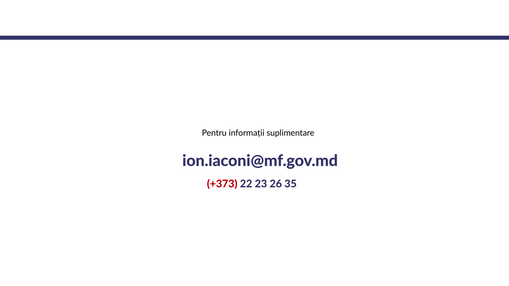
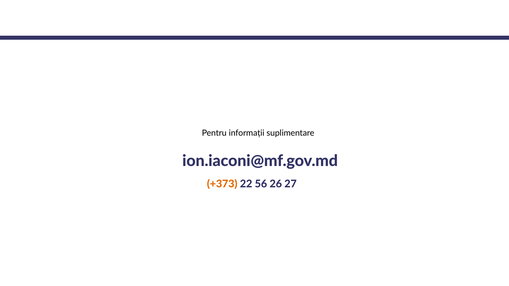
+373 colour: red -> orange (222, 184)
23: 23 -> 56 (261, 184)
35: 35 -> 27 (291, 184)
